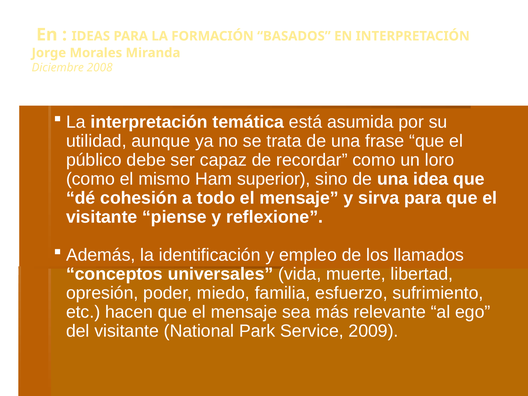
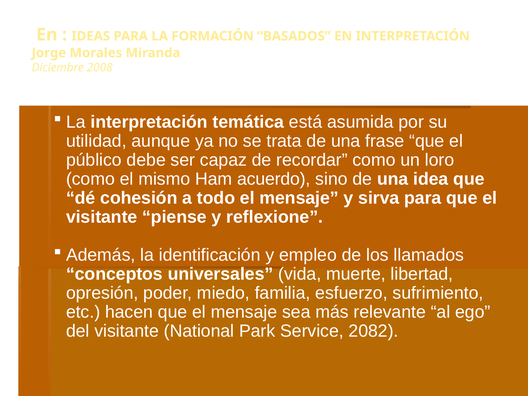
superior: superior -> acuerdo (274, 179)
2009: 2009 -> 2082 (374, 331)
